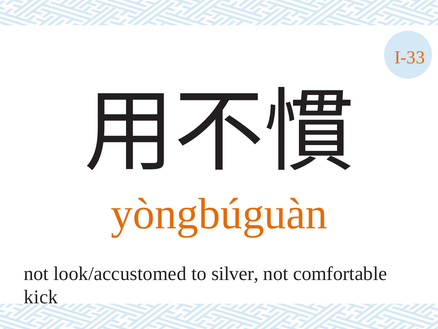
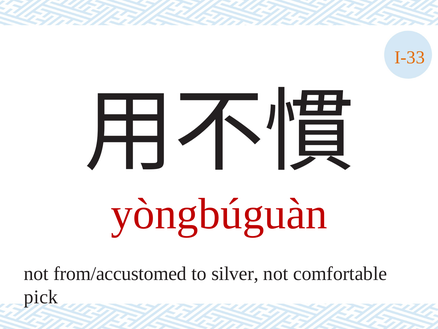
yòngbúguàn colour: orange -> red (219, 214)
look/accustomed: look/accustomed -> from/accustomed (120, 273)
kick: kick -> pick (41, 297)
